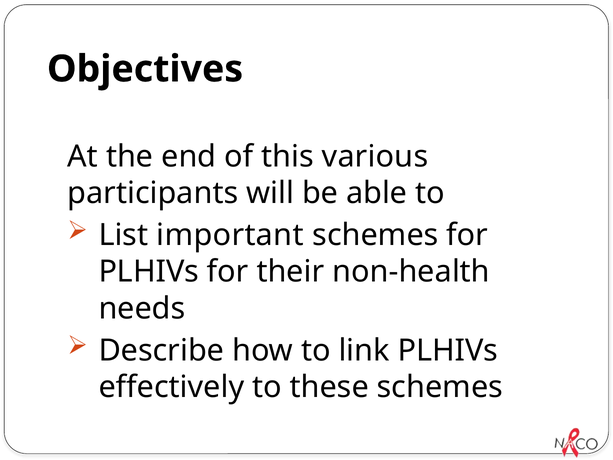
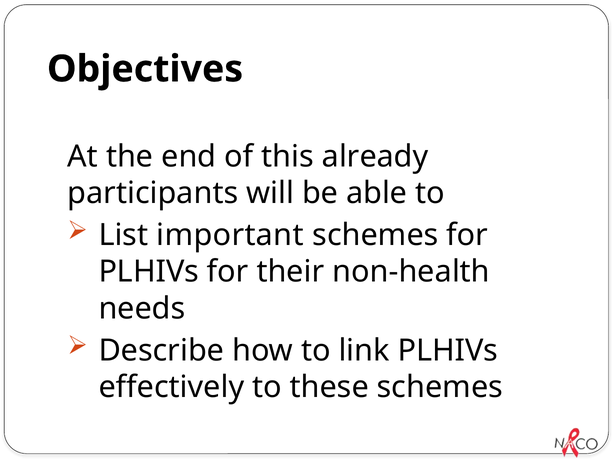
various: various -> already (375, 156)
